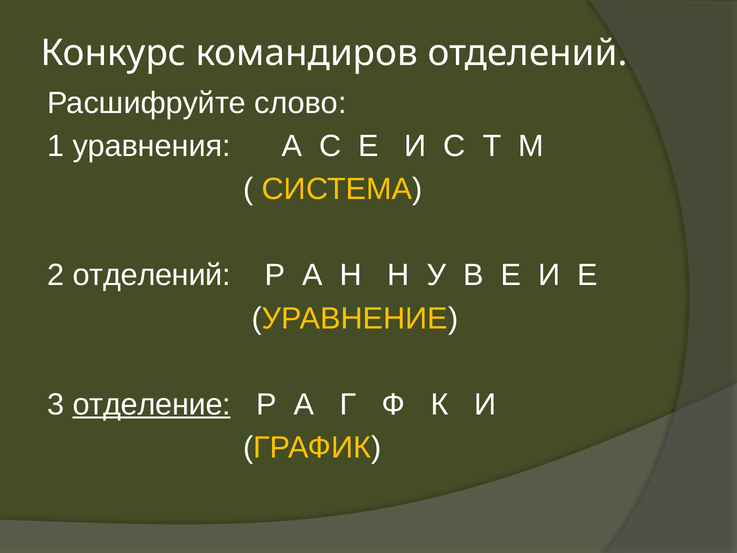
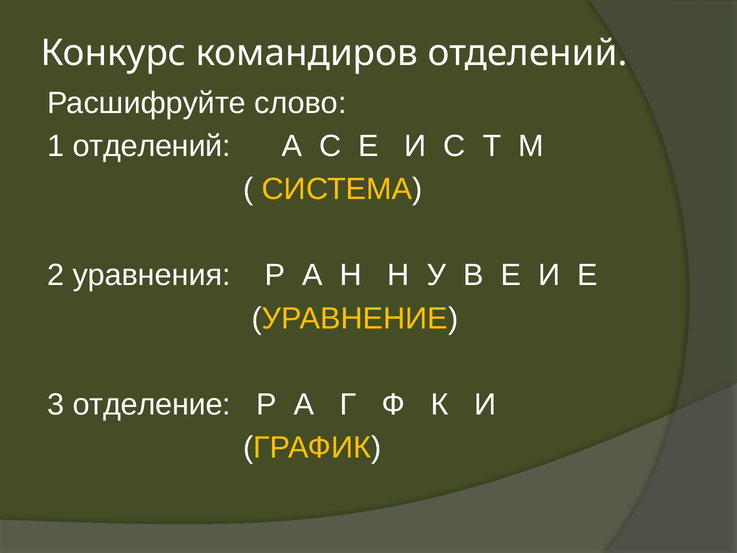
1 уравнения: уравнения -> отделений (152, 146)
2 отделений: отделений -> уравнения (152, 275)
отделение underline: present -> none (152, 404)
